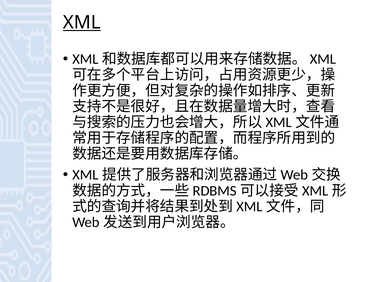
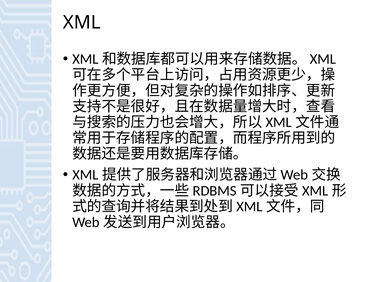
XML underline: present -> none (82, 22)
